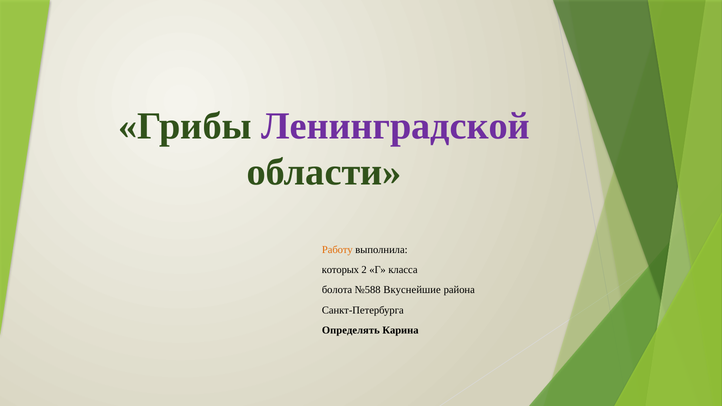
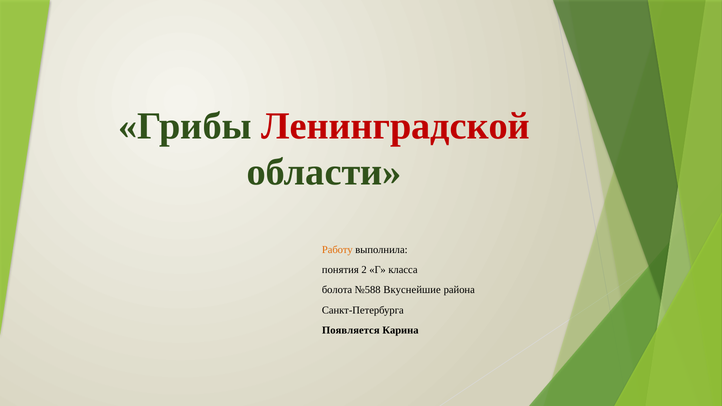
Ленинградской colour: purple -> red (396, 126)
которых: которых -> понятия (340, 270)
Определять: Определять -> Появляется (351, 330)
